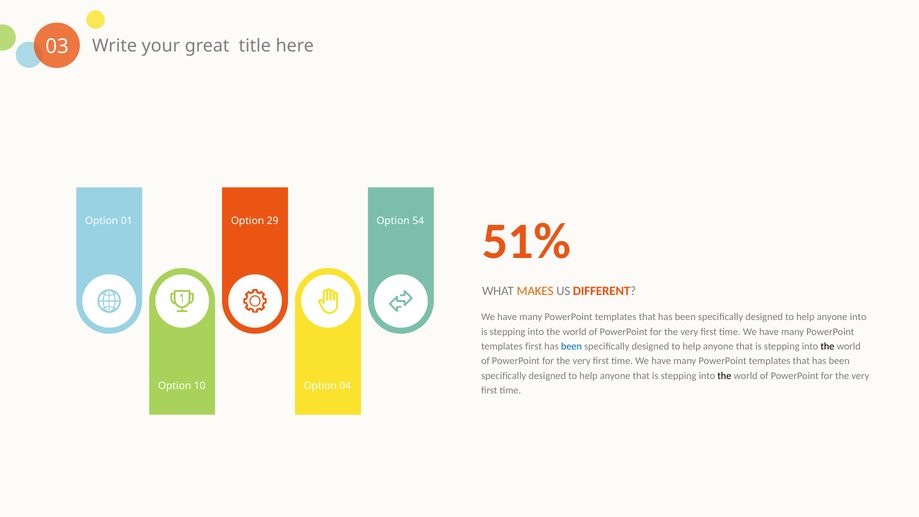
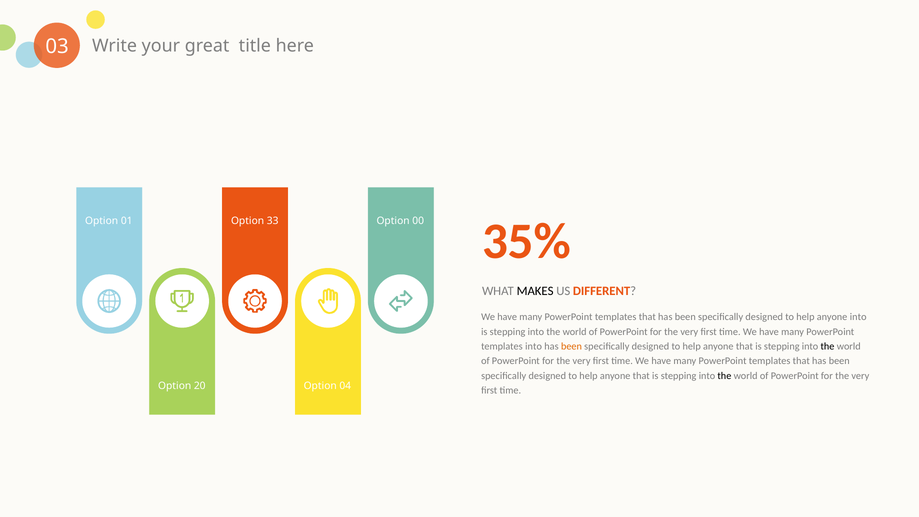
29: 29 -> 33 (273, 221)
54: 54 -> 00 (418, 221)
51%: 51% -> 35% (526, 241)
MAKES colour: orange -> black (535, 291)
templates first: first -> into (534, 346)
been colour: blue -> orange (571, 346)
10: 10 -> 20 (200, 385)
